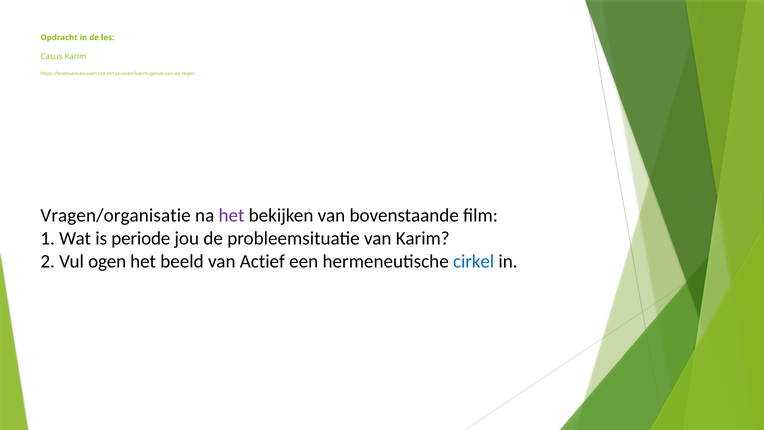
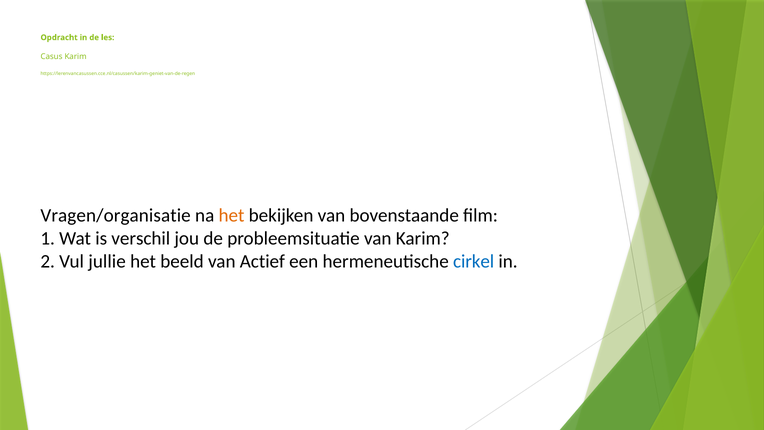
het colour: purple -> orange (232, 216)
periode: periode -> verschil (141, 238)
ogen: ogen -> jullie (107, 261)
